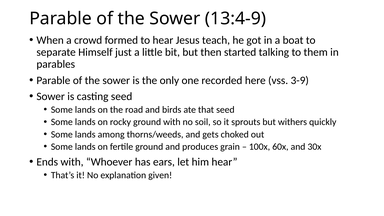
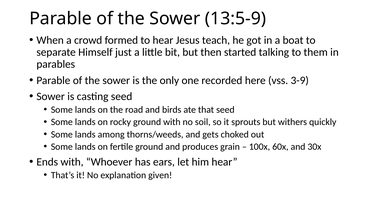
13:4-9: 13:4-9 -> 13:5-9 (236, 18)
